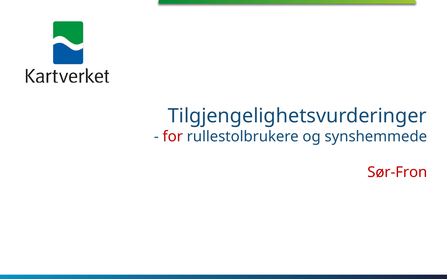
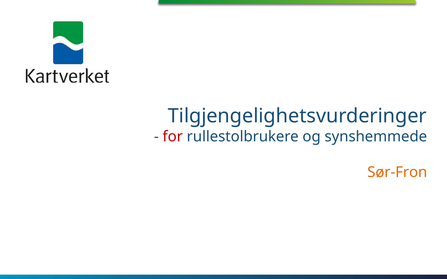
Sør-Fron colour: red -> orange (397, 172)
